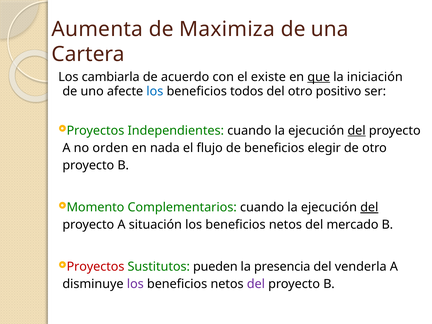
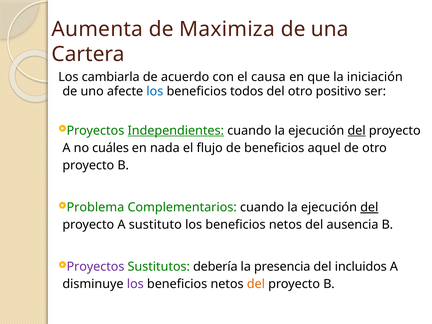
existe: existe -> causa (268, 77)
que underline: present -> none (319, 77)
Independientes underline: none -> present (176, 131)
orden: orden -> cuáles (111, 148)
elegir: elegir -> aquel (324, 148)
Momento: Momento -> Problema (95, 207)
situación: situación -> sustituto (155, 225)
mercado: mercado -> ausencia (352, 225)
Proyectos colour: red -> purple (95, 267)
pueden: pueden -> debería (215, 267)
venderla: venderla -> incluidos (361, 267)
del colour: purple -> orange (256, 284)
